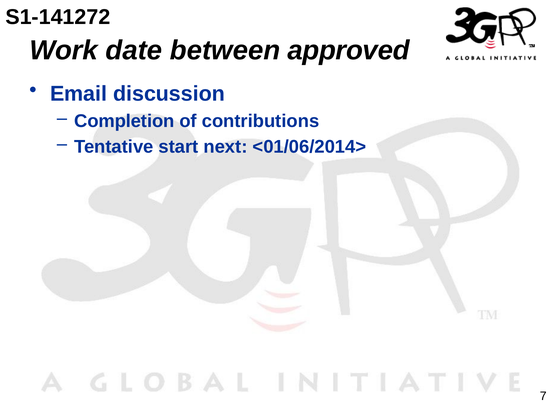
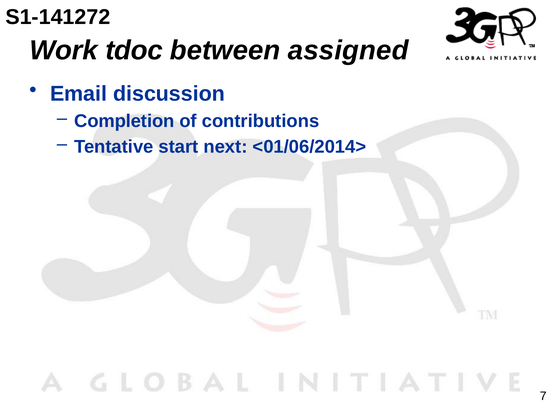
date: date -> tdoc (134, 51)
approved: approved -> assigned (348, 51)
